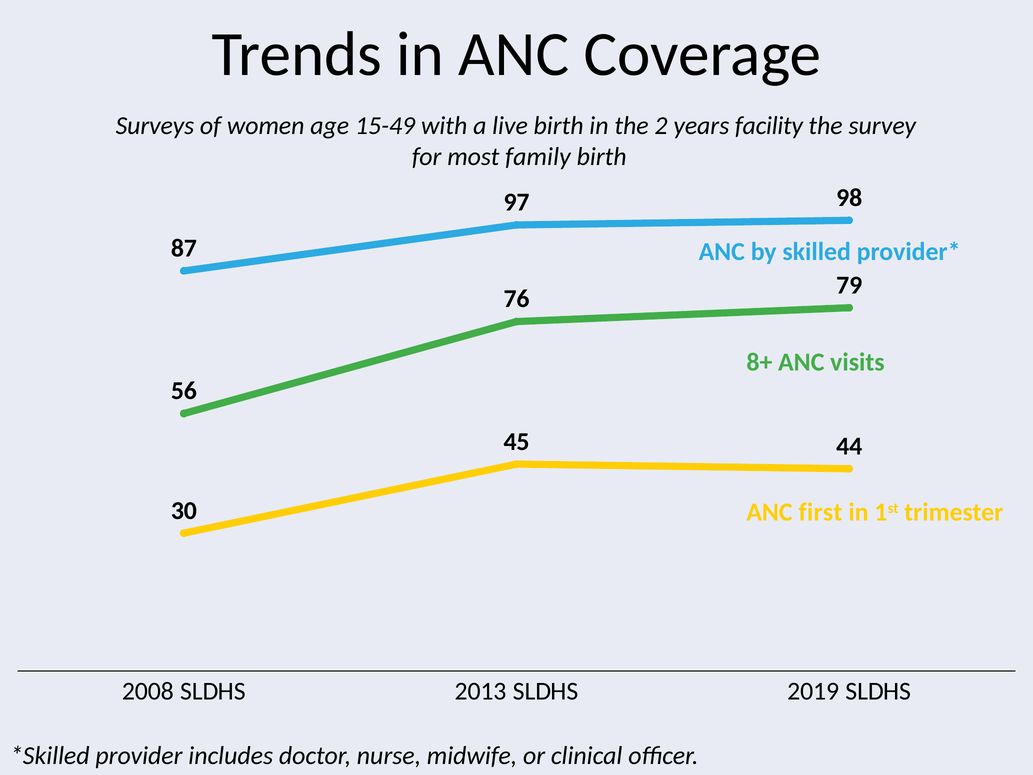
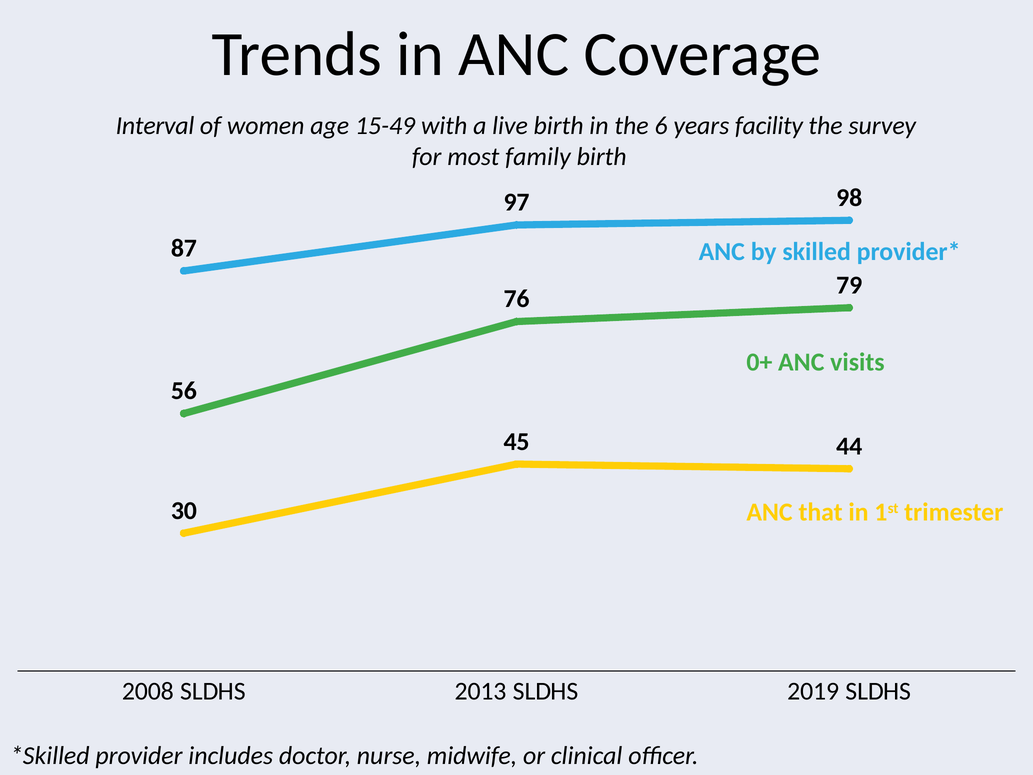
Surveys: Surveys -> Interval (155, 126)
2: 2 -> 6 (661, 126)
8+: 8+ -> 0+ (759, 362)
first: first -> that (821, 512)
